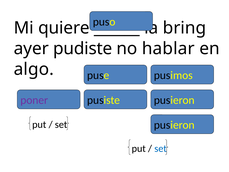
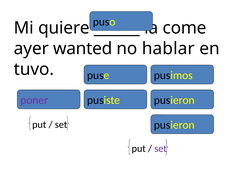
bring: bring -> come (185, 28)
pudiste: pudiste -> wanted (83, 48)
algo: algo -> tuvo (34, 69)
set colour: blue -> purple (161, 148)
